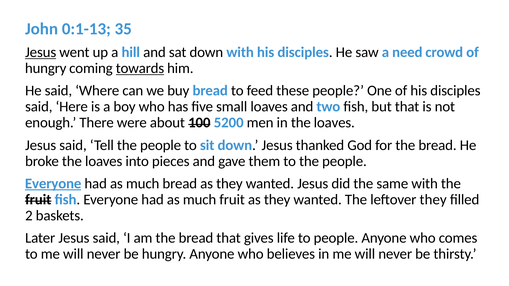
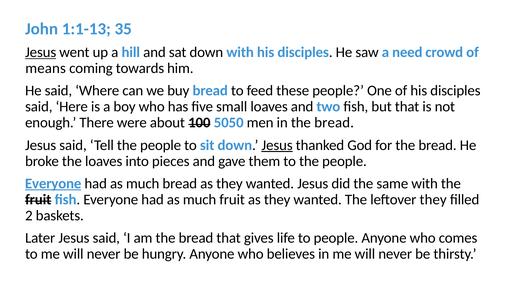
0:1-13: 0:1-13 -> 1:1-13 (86, 29)
hungry: hungry -> means (46, 68)
towards underline: present -> none (140, 68)
5200: 5200 -> 5050 (229, 123)
in the loaves: loaves -> bread (334, 123)
Jesus underline: none -> present (277, 145)
